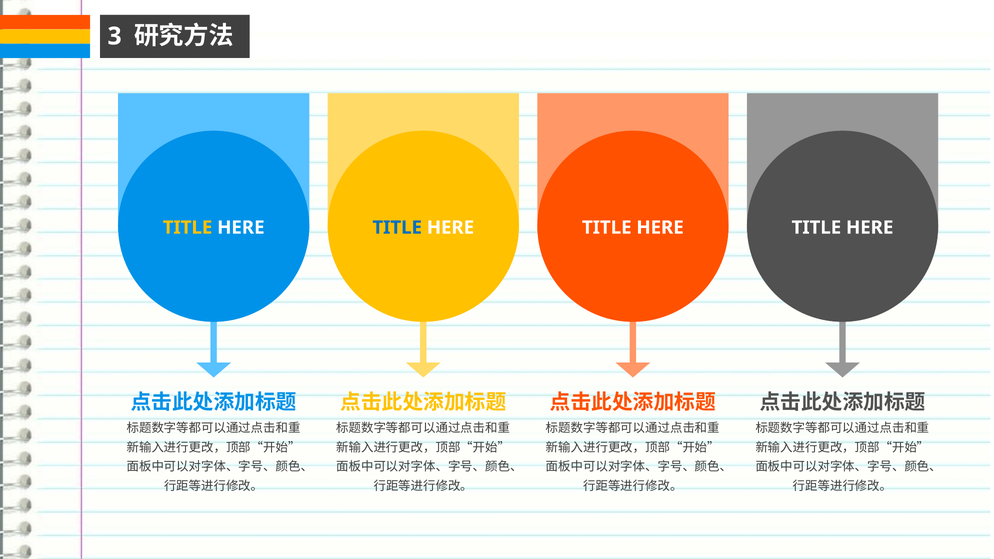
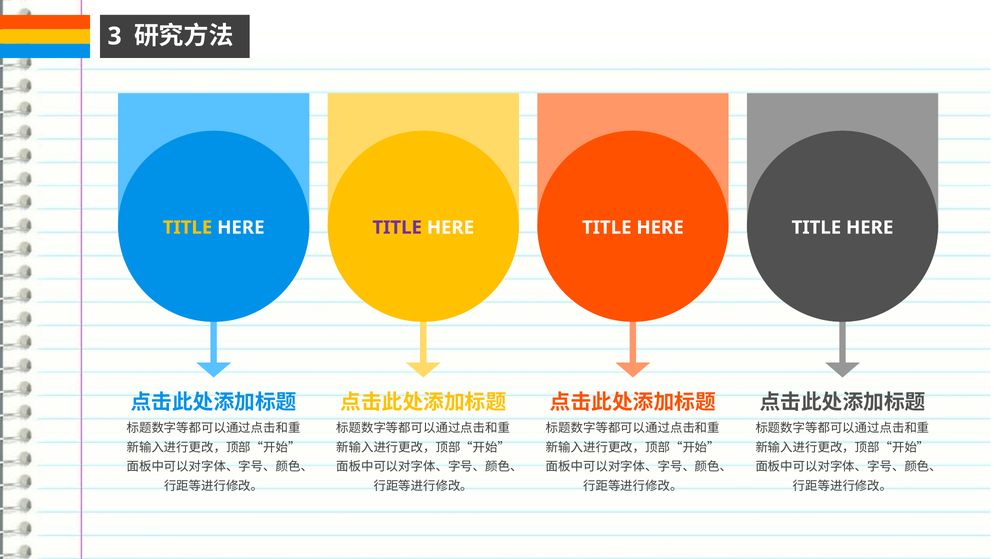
TITLE colour: blue -> purple (397, 228)
